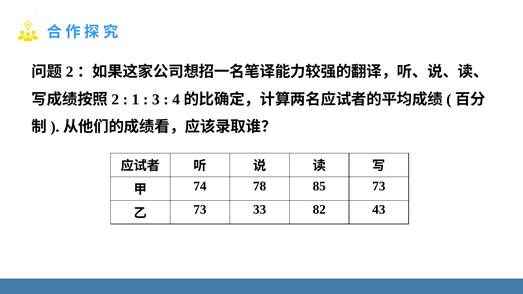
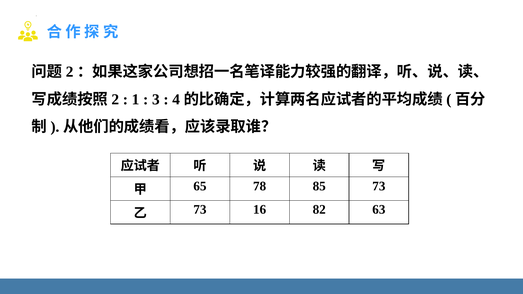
74: 74 -> 65 (200, 186)
33: 33 -> 16 (260, 210)
43: 43 -> 63 (379, 210)
